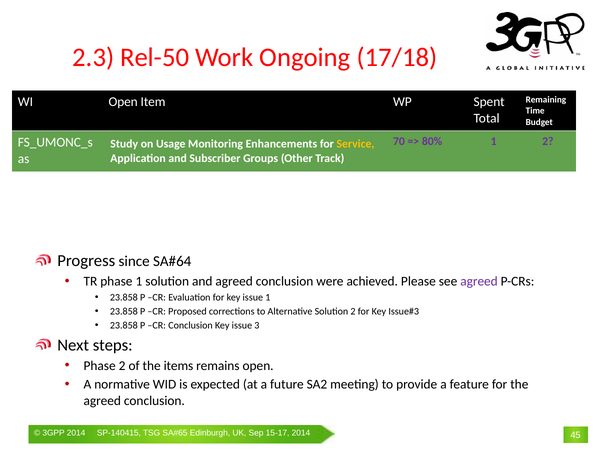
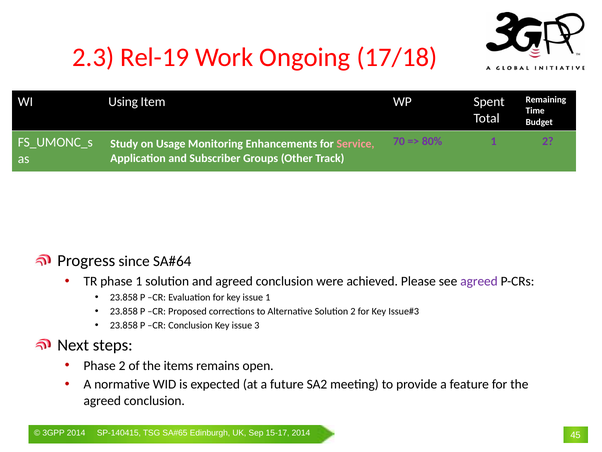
Rel-50: Rel-50 -> Rel-19 (155, 58)
WI Open: Open -> Using (123, 102)
Service colour: yellow -> pink (355, 144)
